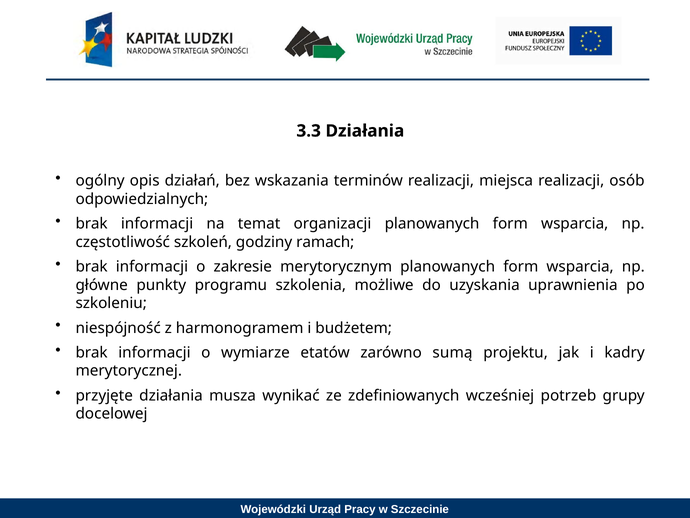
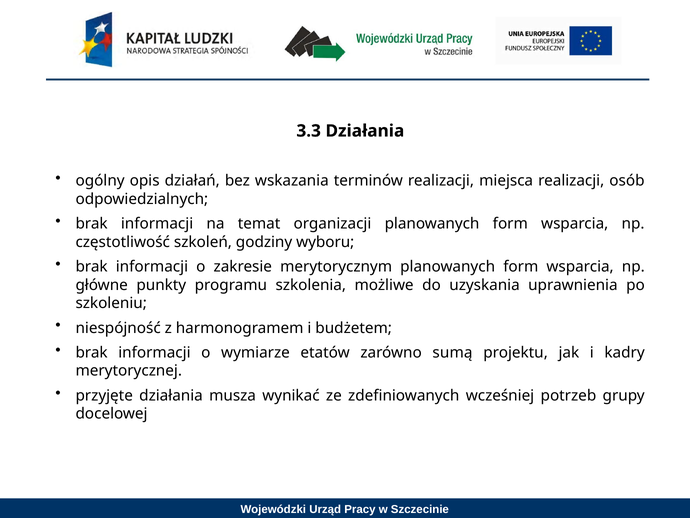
ramach: ramach -> wyboru (325, 242)
